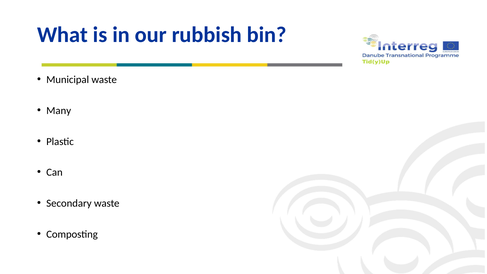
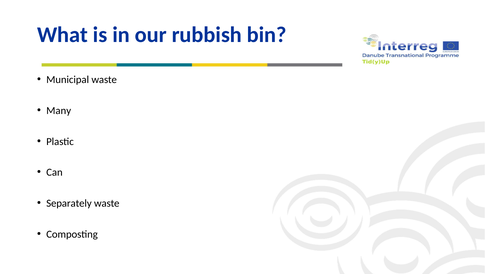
Secondary: Secondary -> Separately (69, 203)
